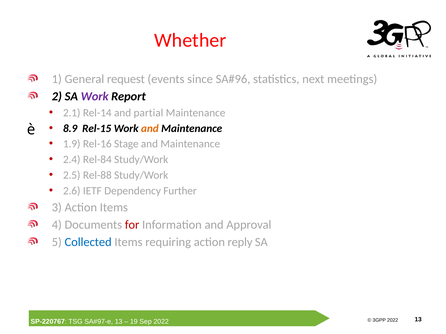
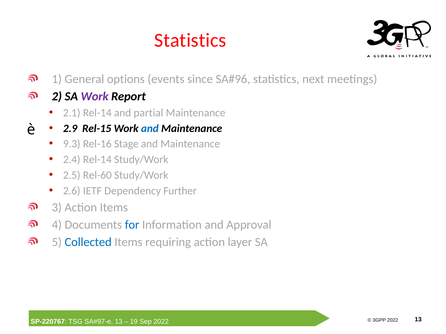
Whether: Whether -> Statistics (190, 40)
request: request -> options (126, 79)
8.9: 8.9 -> 2.9 (70, 129)
and colour: orange -> blue (150, 129)
1.9: 1.9 -> 9.3 (72, 144)
2.4 Rel-84: Rel-84 -> Rel-14 (97, 160)
Rel-88: Rel-88 -> Rel-60 (97, 175)
for colour: red -> blue (132, 225)
reply: reply -> layer (240, 242)
